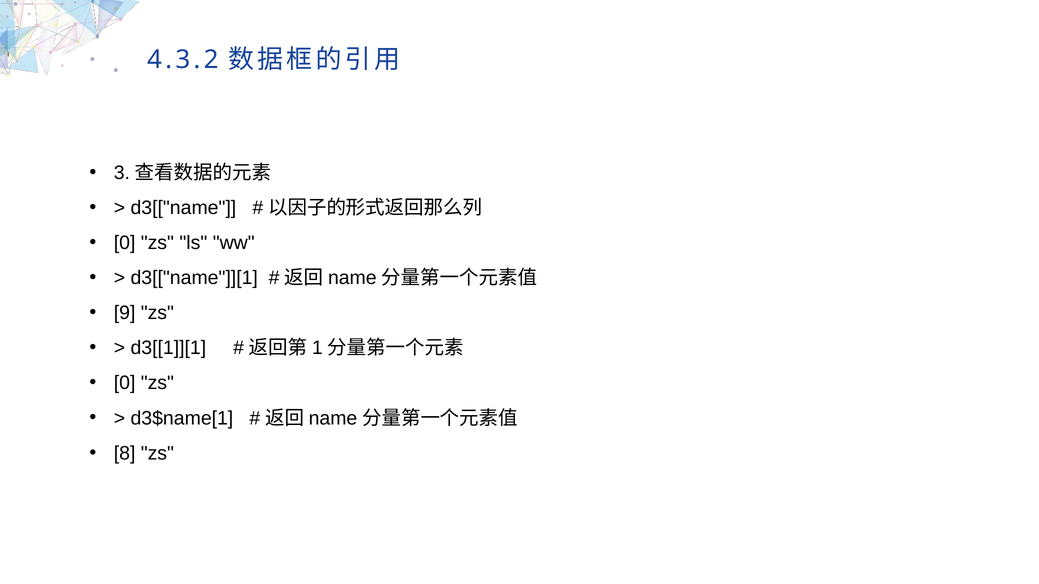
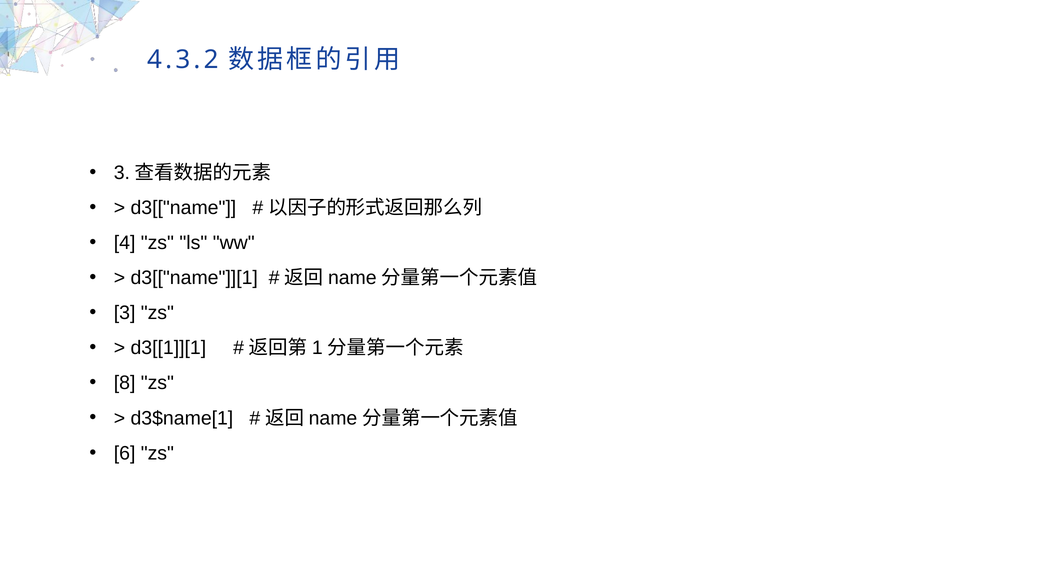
0: 0 -> 4 (125, 243)
9: 9 -> 3 (125, 313)
0: 0 -> 8 (125, 383)
8: 8 -> 6 (125, 453)
